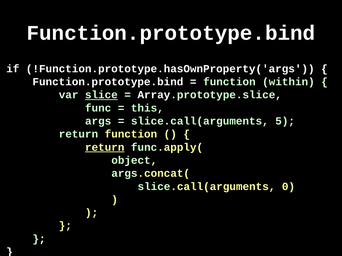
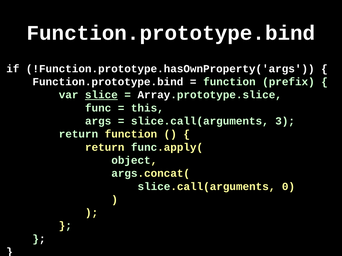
within: within -> prefix (288, 82)
5: 5 -> 3 (285, 121)
return underline: present -> none (105, 147)
